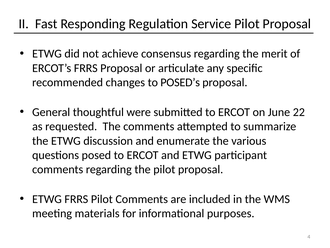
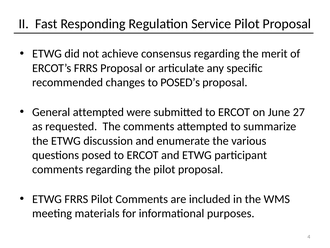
General thoughtful: thoughtful -> attempted (98, 112)
22: 22 -> 27 (299, 112)
